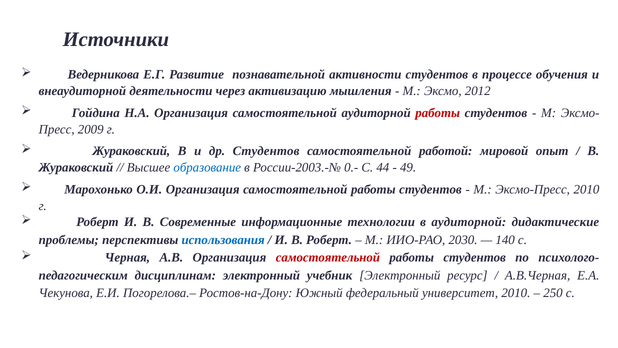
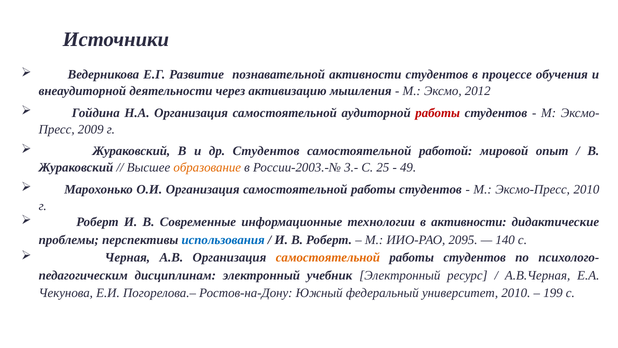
образование colour: blue -> orange (207, 167)
0.-: 0.- -> 3.- (351, 167)
44: 44 -> 25 (383, 167)
в аудиторной: аудиторной -> активности (469, 222)
2030: 2030 -> 2095 (463, 240)
самостоятельной colour: red -> orange (328, 257)
250: 250 -> 199 (553, 293)
